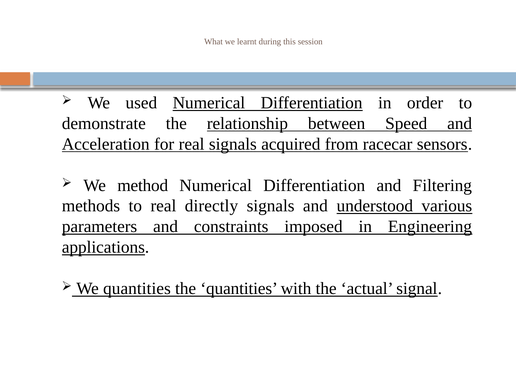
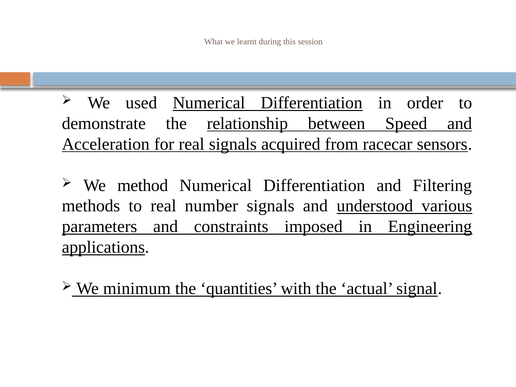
directly: directly -> number (211, 206)
We quantities: quantities -> minimum (137, 289)
